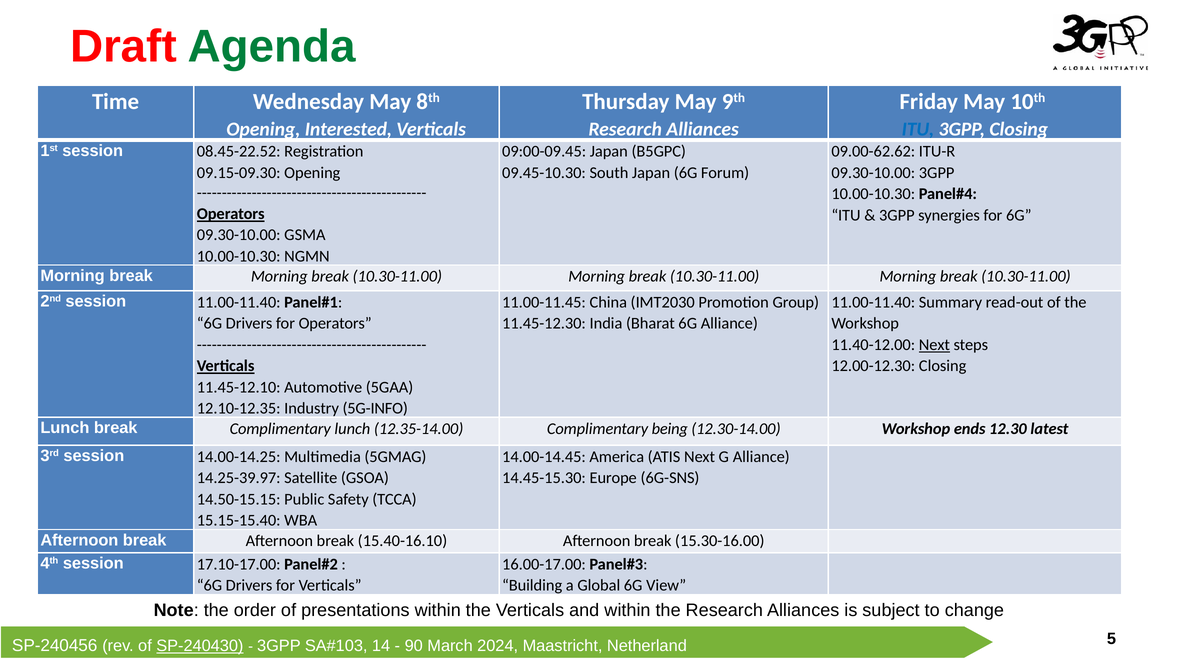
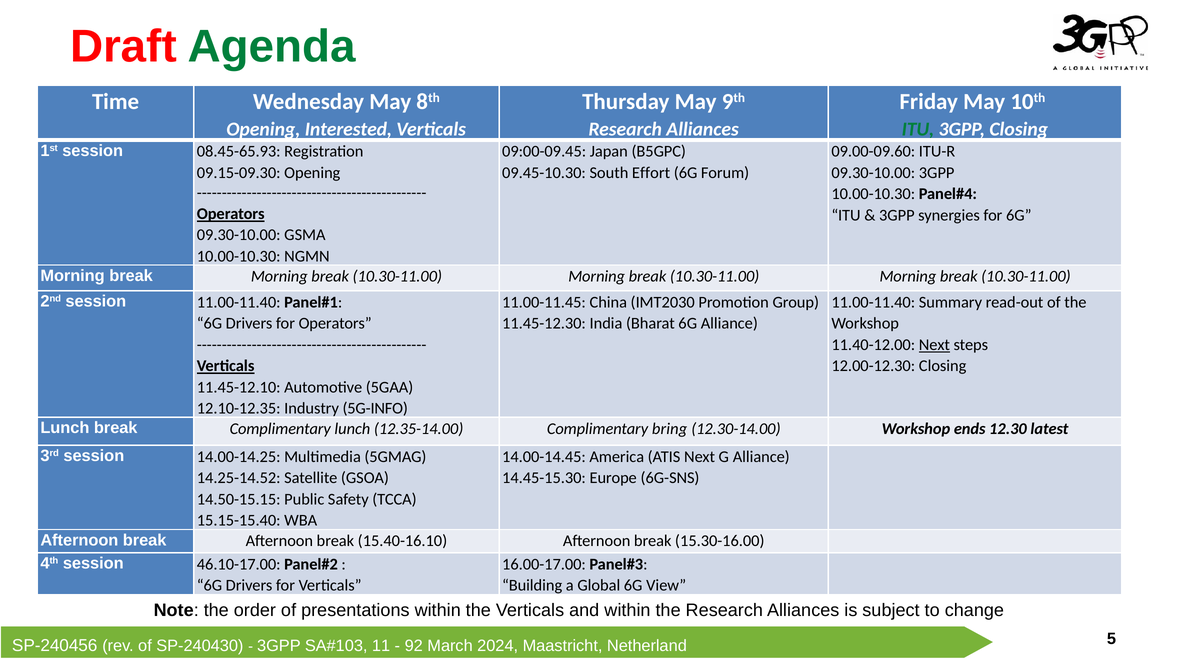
ITU colour: blue -> green (918, 129)
08.45-22.52: 08.45-22.52 -> 08.45-65.93 (239, 151)
09.00-62.62: 09.00-62.62 -> 09.00-09.60 (873, 151)
South Japan: Japan -> Effort (651, 173)
being: being -> bring (670, 428)
14.25-39.97: 14.25-39.97 -> 14.25-14.52 (239, 478)
17.10-17.00: 17.10-17.00 -> 46.10-17.00 (239, 564)
SP-240430 underline: present -> none (200, 645)
14: 14 -> 11 (381, 645)
90: 90 -> 92 (414, 645)
